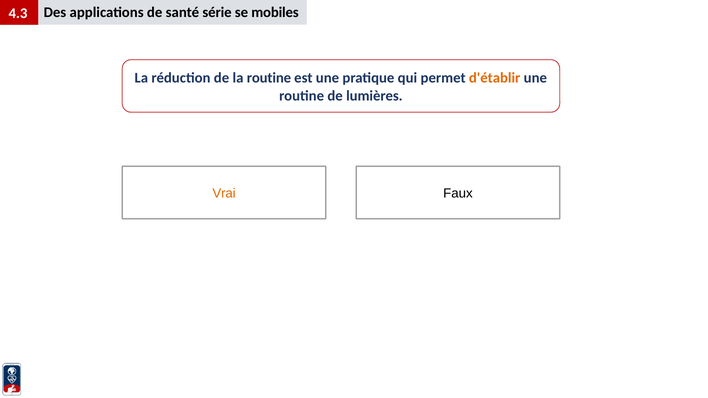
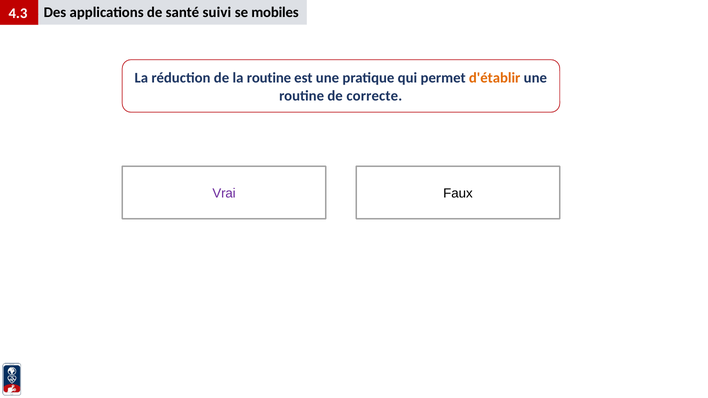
série: série -> suivi (217, 12)
lumières: lumières -> correcte (374, 96)
Vrai colour: orange -> purple (224, 193)
